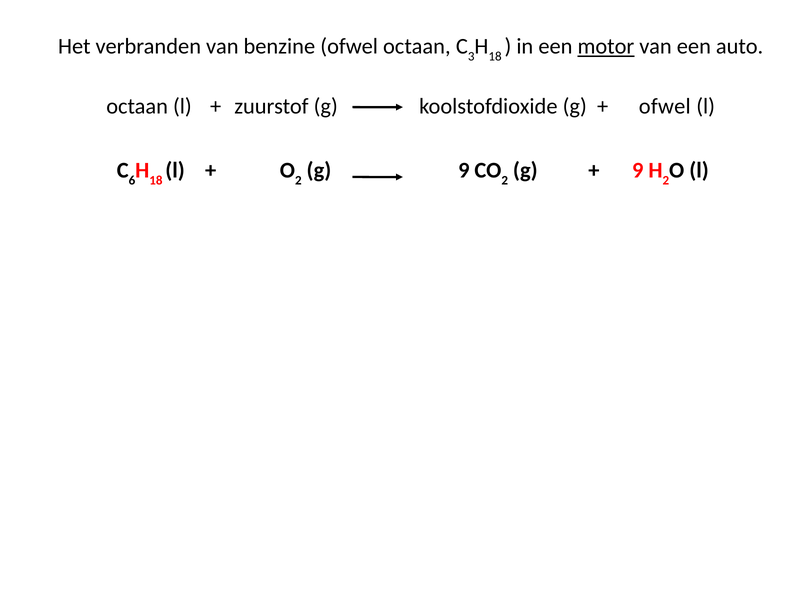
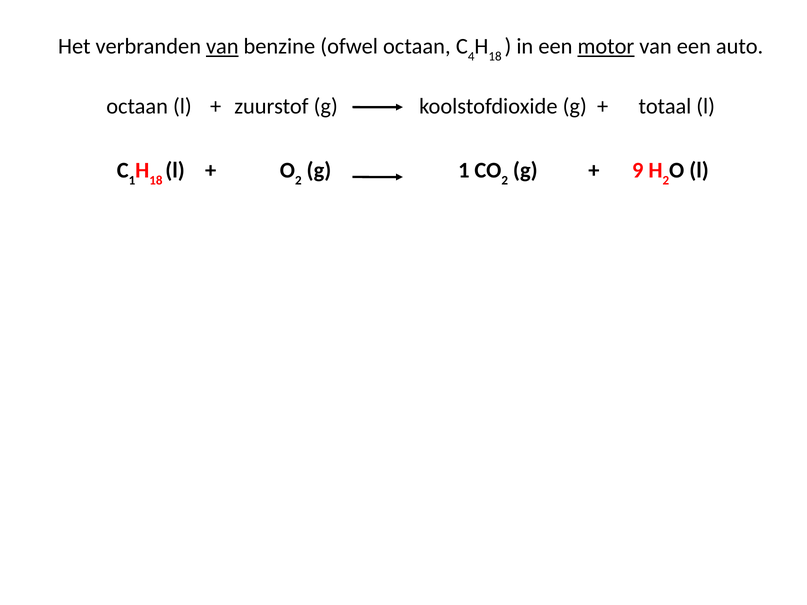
van underline: none -> present (222, 46)
3: 3 -> 4 (471, 56)
ofwel: ofwel -> totaal (665, 106)
6: 6 -> 1 (132, 180)
g 9: 9 -> 1 (464, 171)
